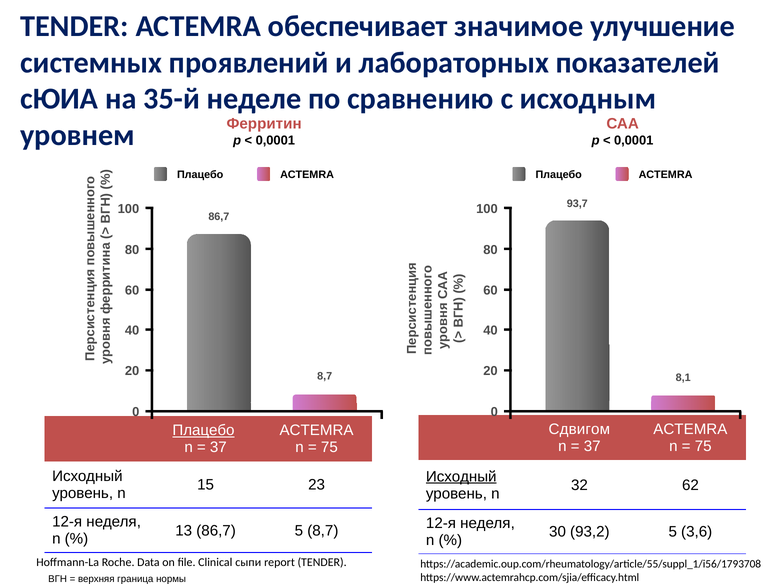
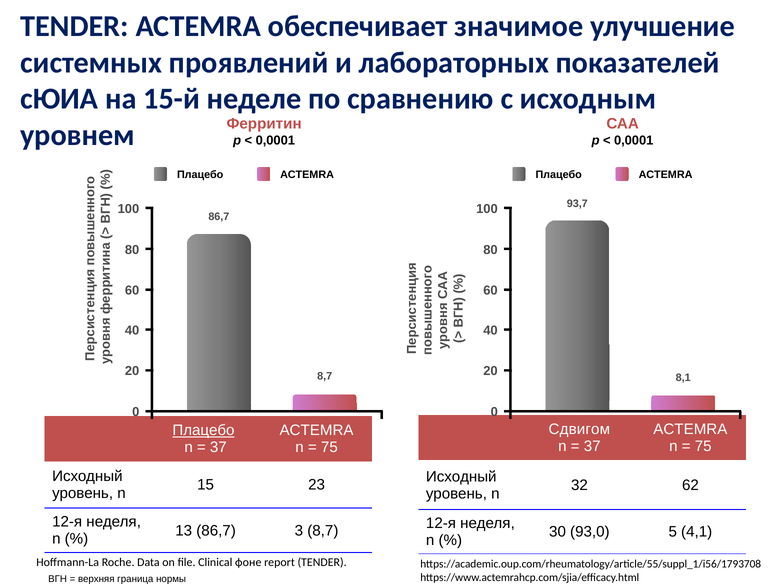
35-й: 35-й -> 15-й (172, 99)
Исходный underline: present -> none (461, 476)
86,7 5: 5 -> 3 (299, 530)
93,2: 93,2 -> 93,0 (590, 531)
3,6: 3,6 -> 4,1 (697, 531)
сыпи: сыпи -> фоне (248, 562)
